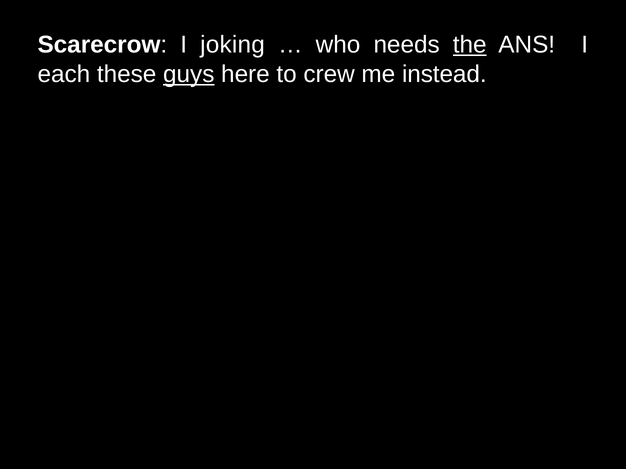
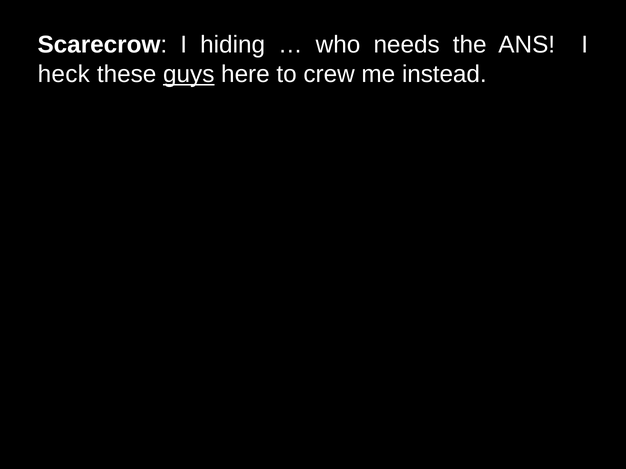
joking: joking -> hiding (233, 45)
the underline: present -> none (470, 45)
each: each -> heck (64, 74)
